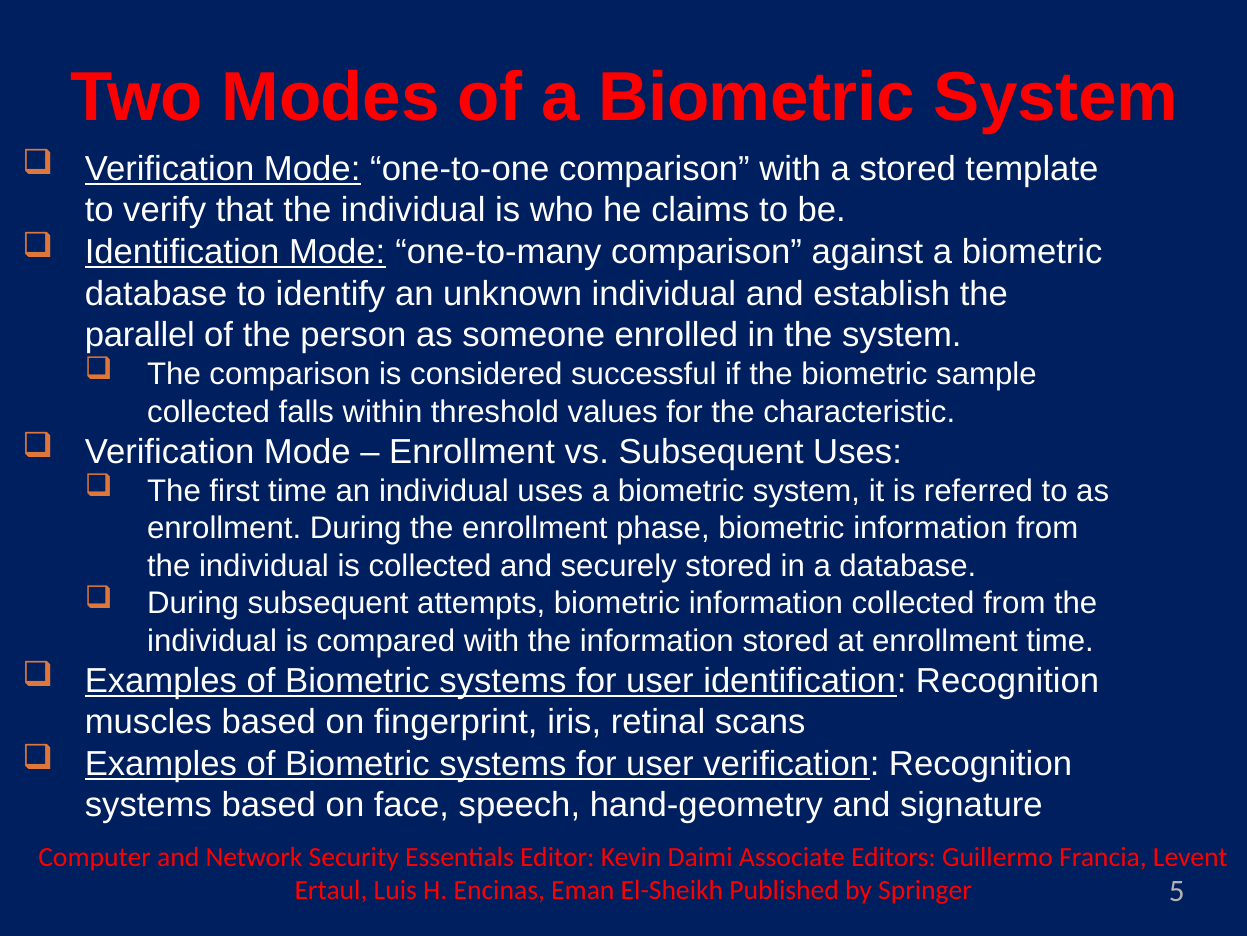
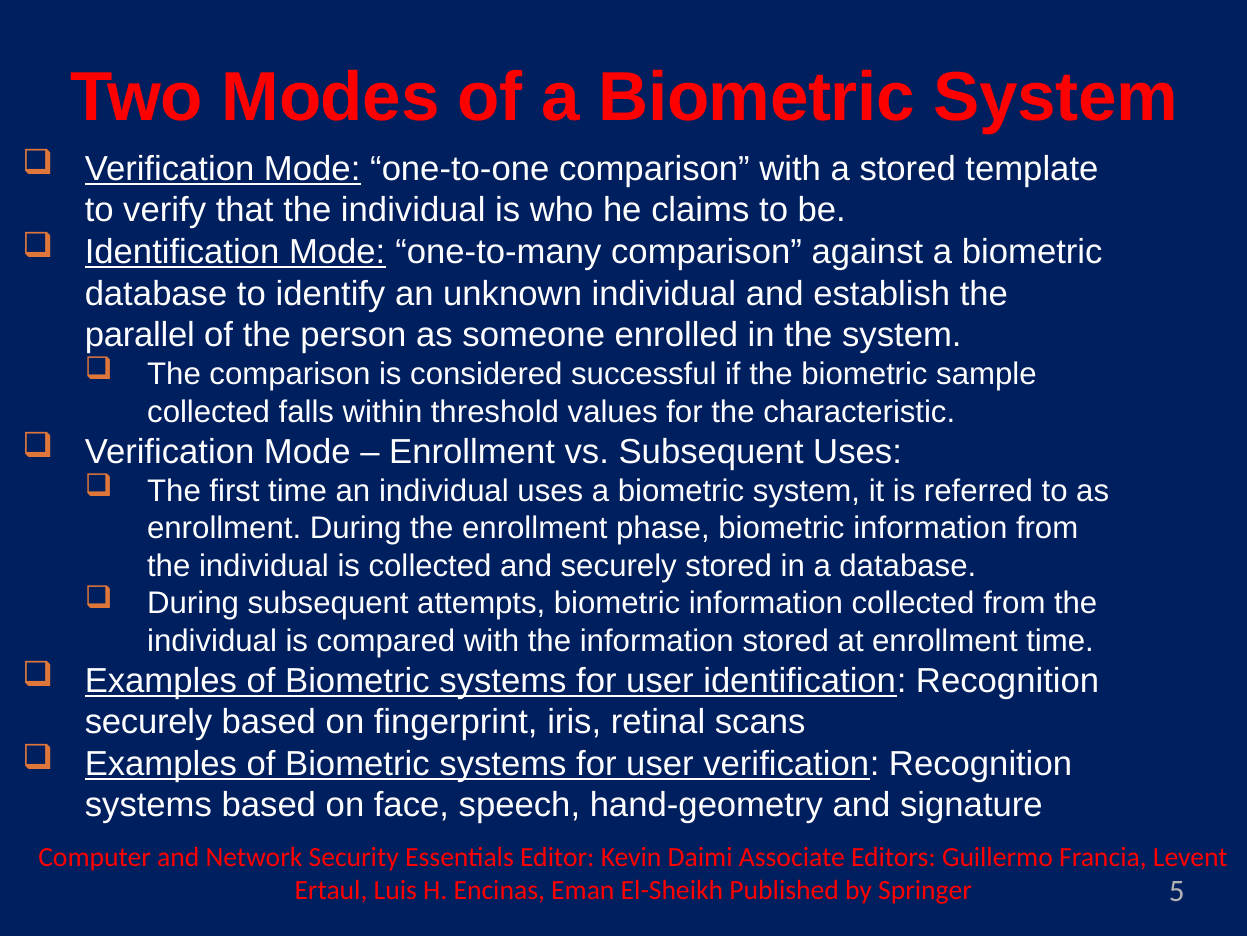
muscles: muscles -> securely (148, 722)
